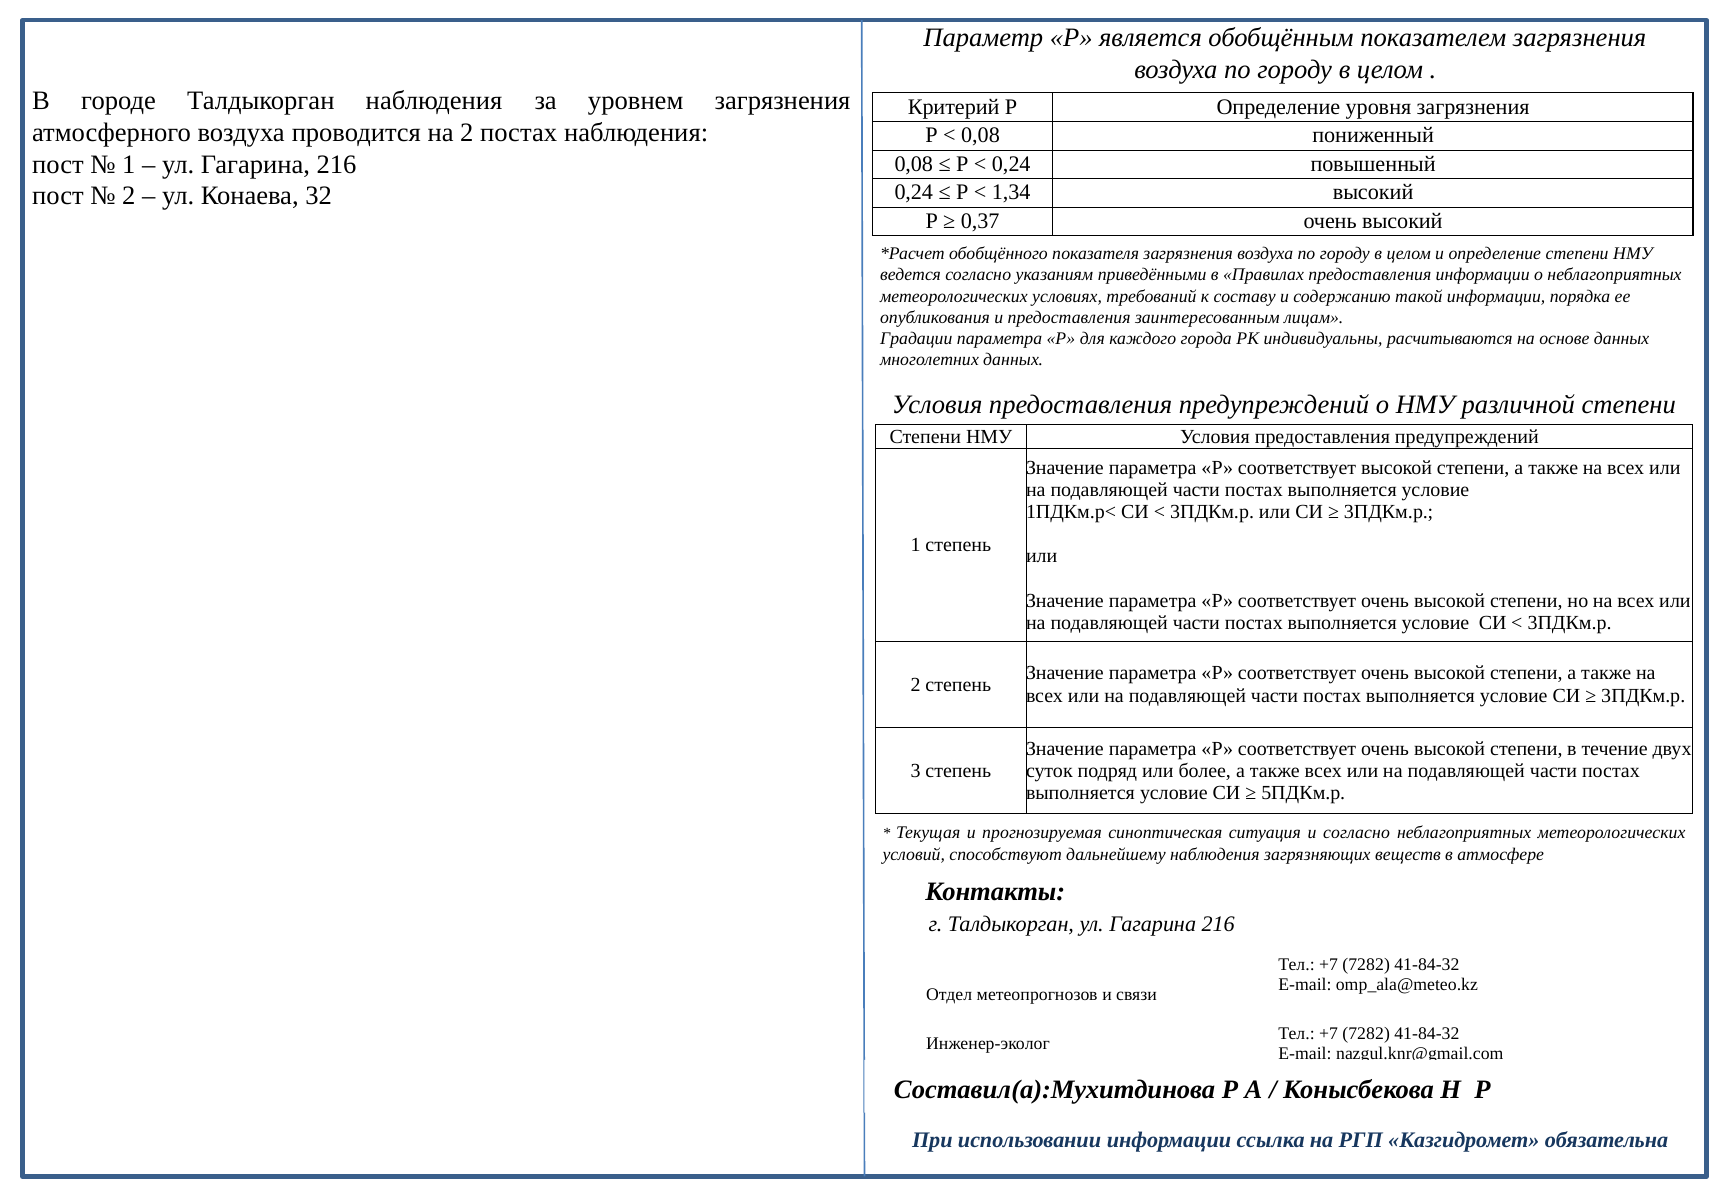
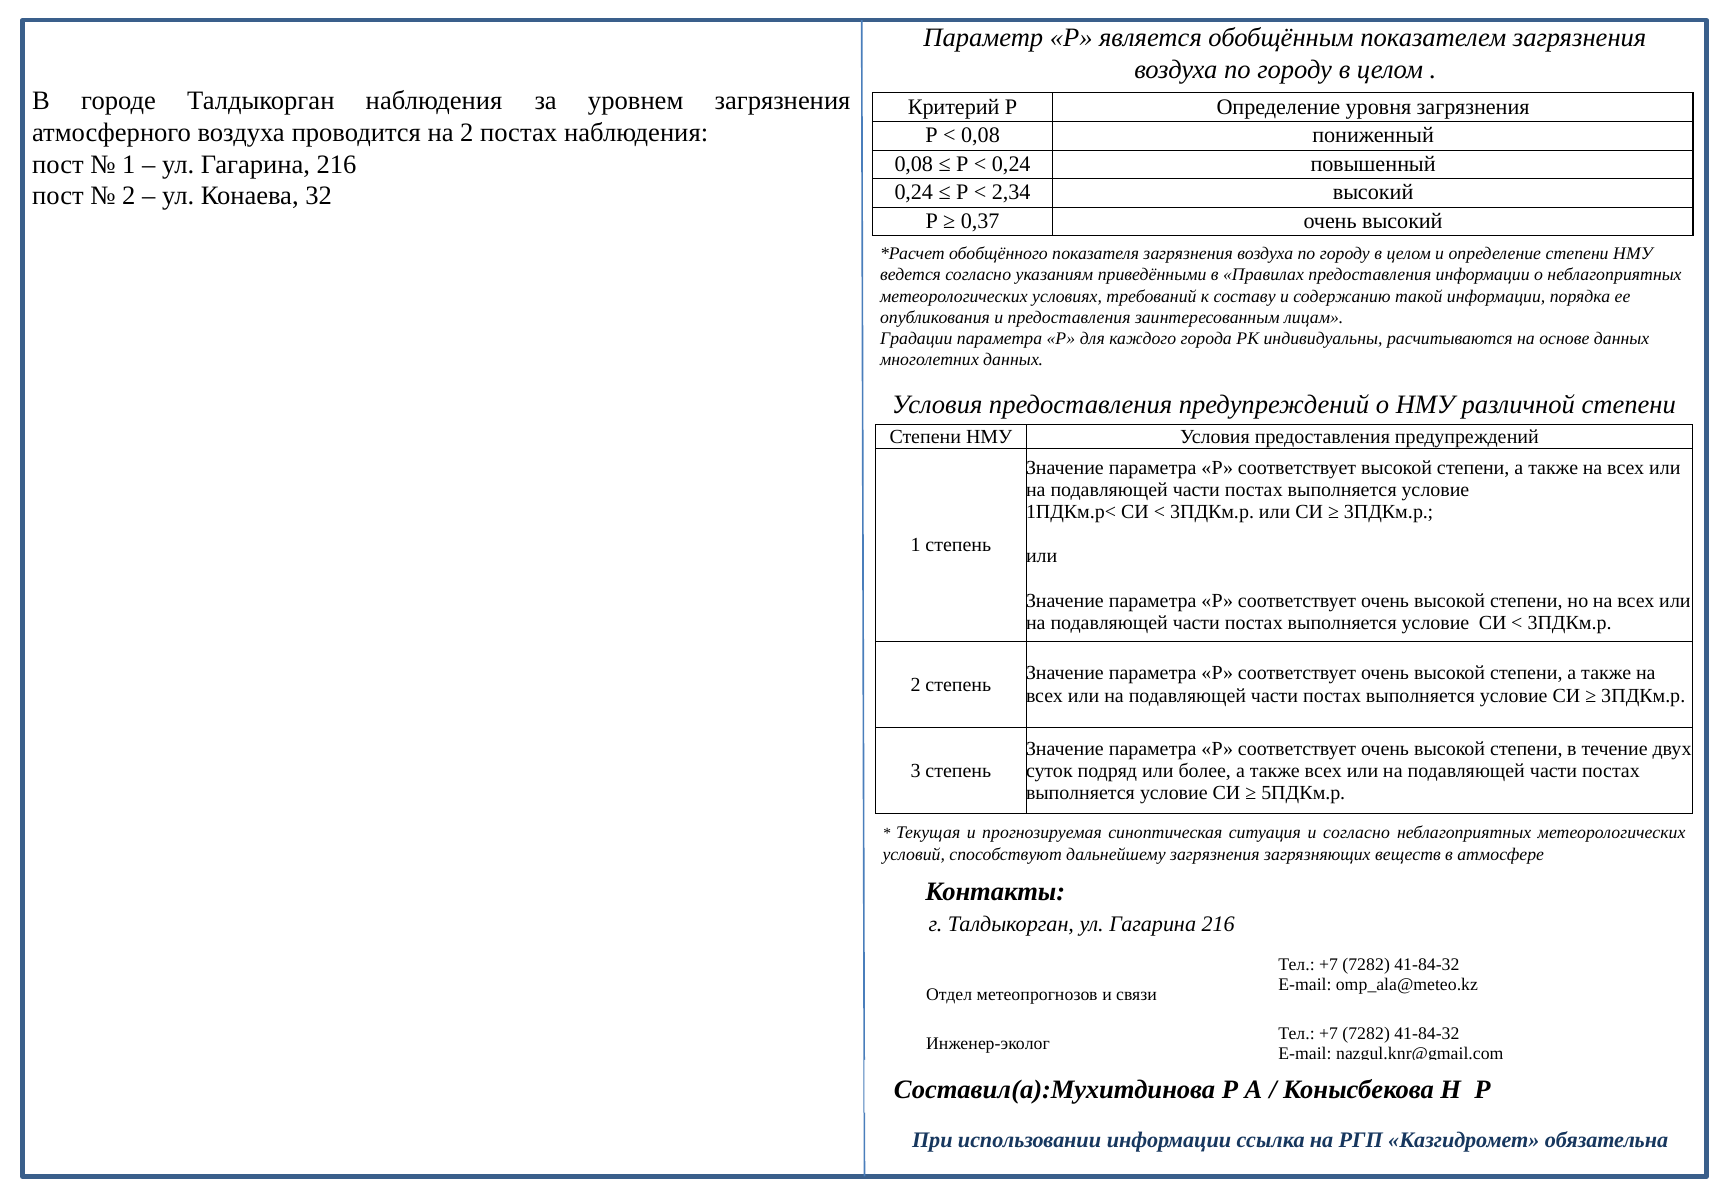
1,34: 1,34 -> 2,34 (1011, 193)
дальнейшему наблюдения: наблюдения -> загрязнения (1215, 854)
